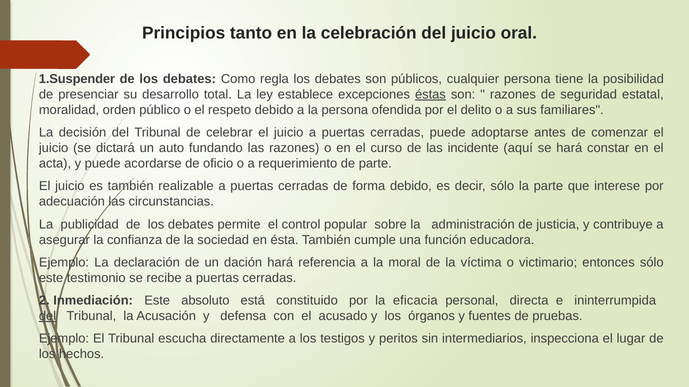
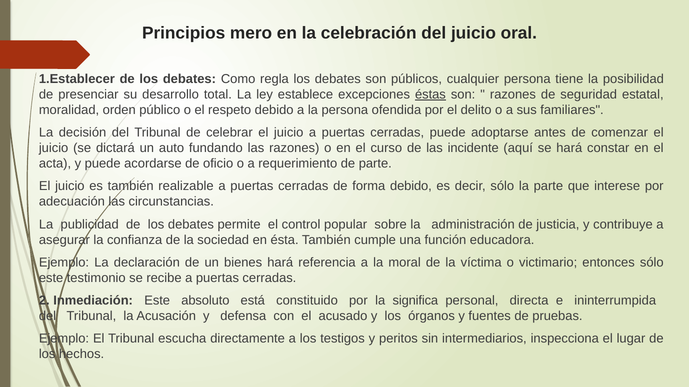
tanto: tanto -> mero (251, 33)
1.Suspender: 1.Suspender -> 1.Establecer (77, 79)
dación: dación -> bienes (243, 263)
eficacia: eficacia -> significa (415, 301)
del underline: present -> none (47, 316)
